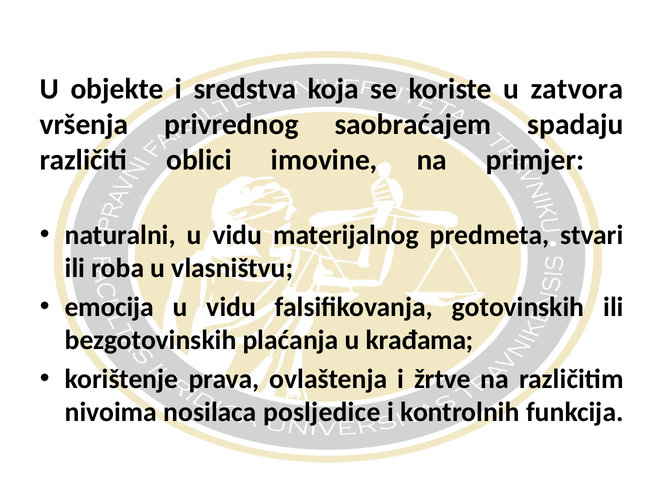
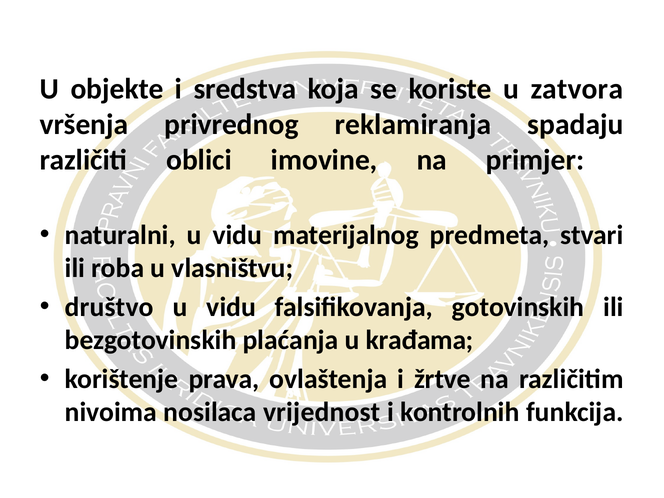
saobraćajem: saobraćajem -> reklamiranja (413, 125)
emocija: emocija -> društvo (109, 307)
posljedice: posljedice -> vrijednost (322, 412)
